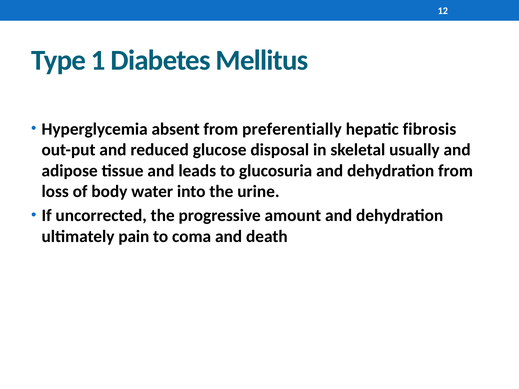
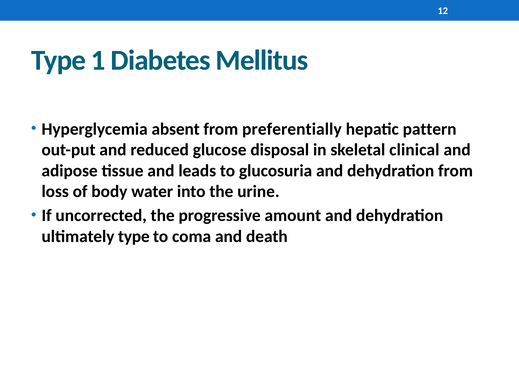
fibrosis: fibrosis -> pattern (430, 129)
usually: usually -> clinical (414, 150)
ultimately pain: pain -> type (134, 236)
